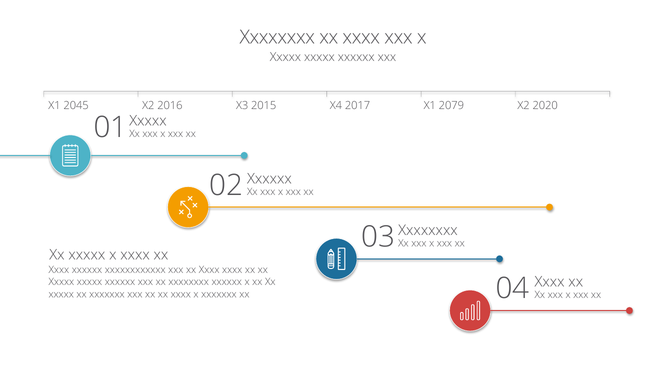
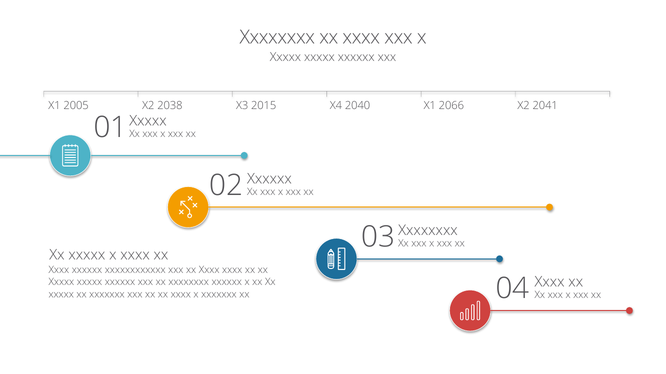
2045: 2045 -> 2005 (76, 106)
2016: 2016 -> 2038 (170, 106)
2017: 2017 -> 2040 (358, 106)
2079: 2079 -> 2066 (451, 106)
2020: 2020 -> 2041 (545, 106)
